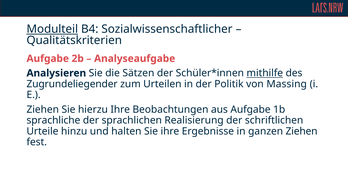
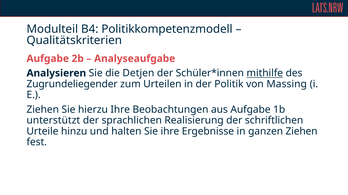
Modulteil underline: present -> none (52, 29)
Sozialwissenschaftlicher: Sozialwissenschaftlicher -> Politikkompetenzmodell (167, 29)
Sätzen: Sätzen -> Detjen (138, 73)
sprachliche: sprachliche -> unterstützt (53, 121)
